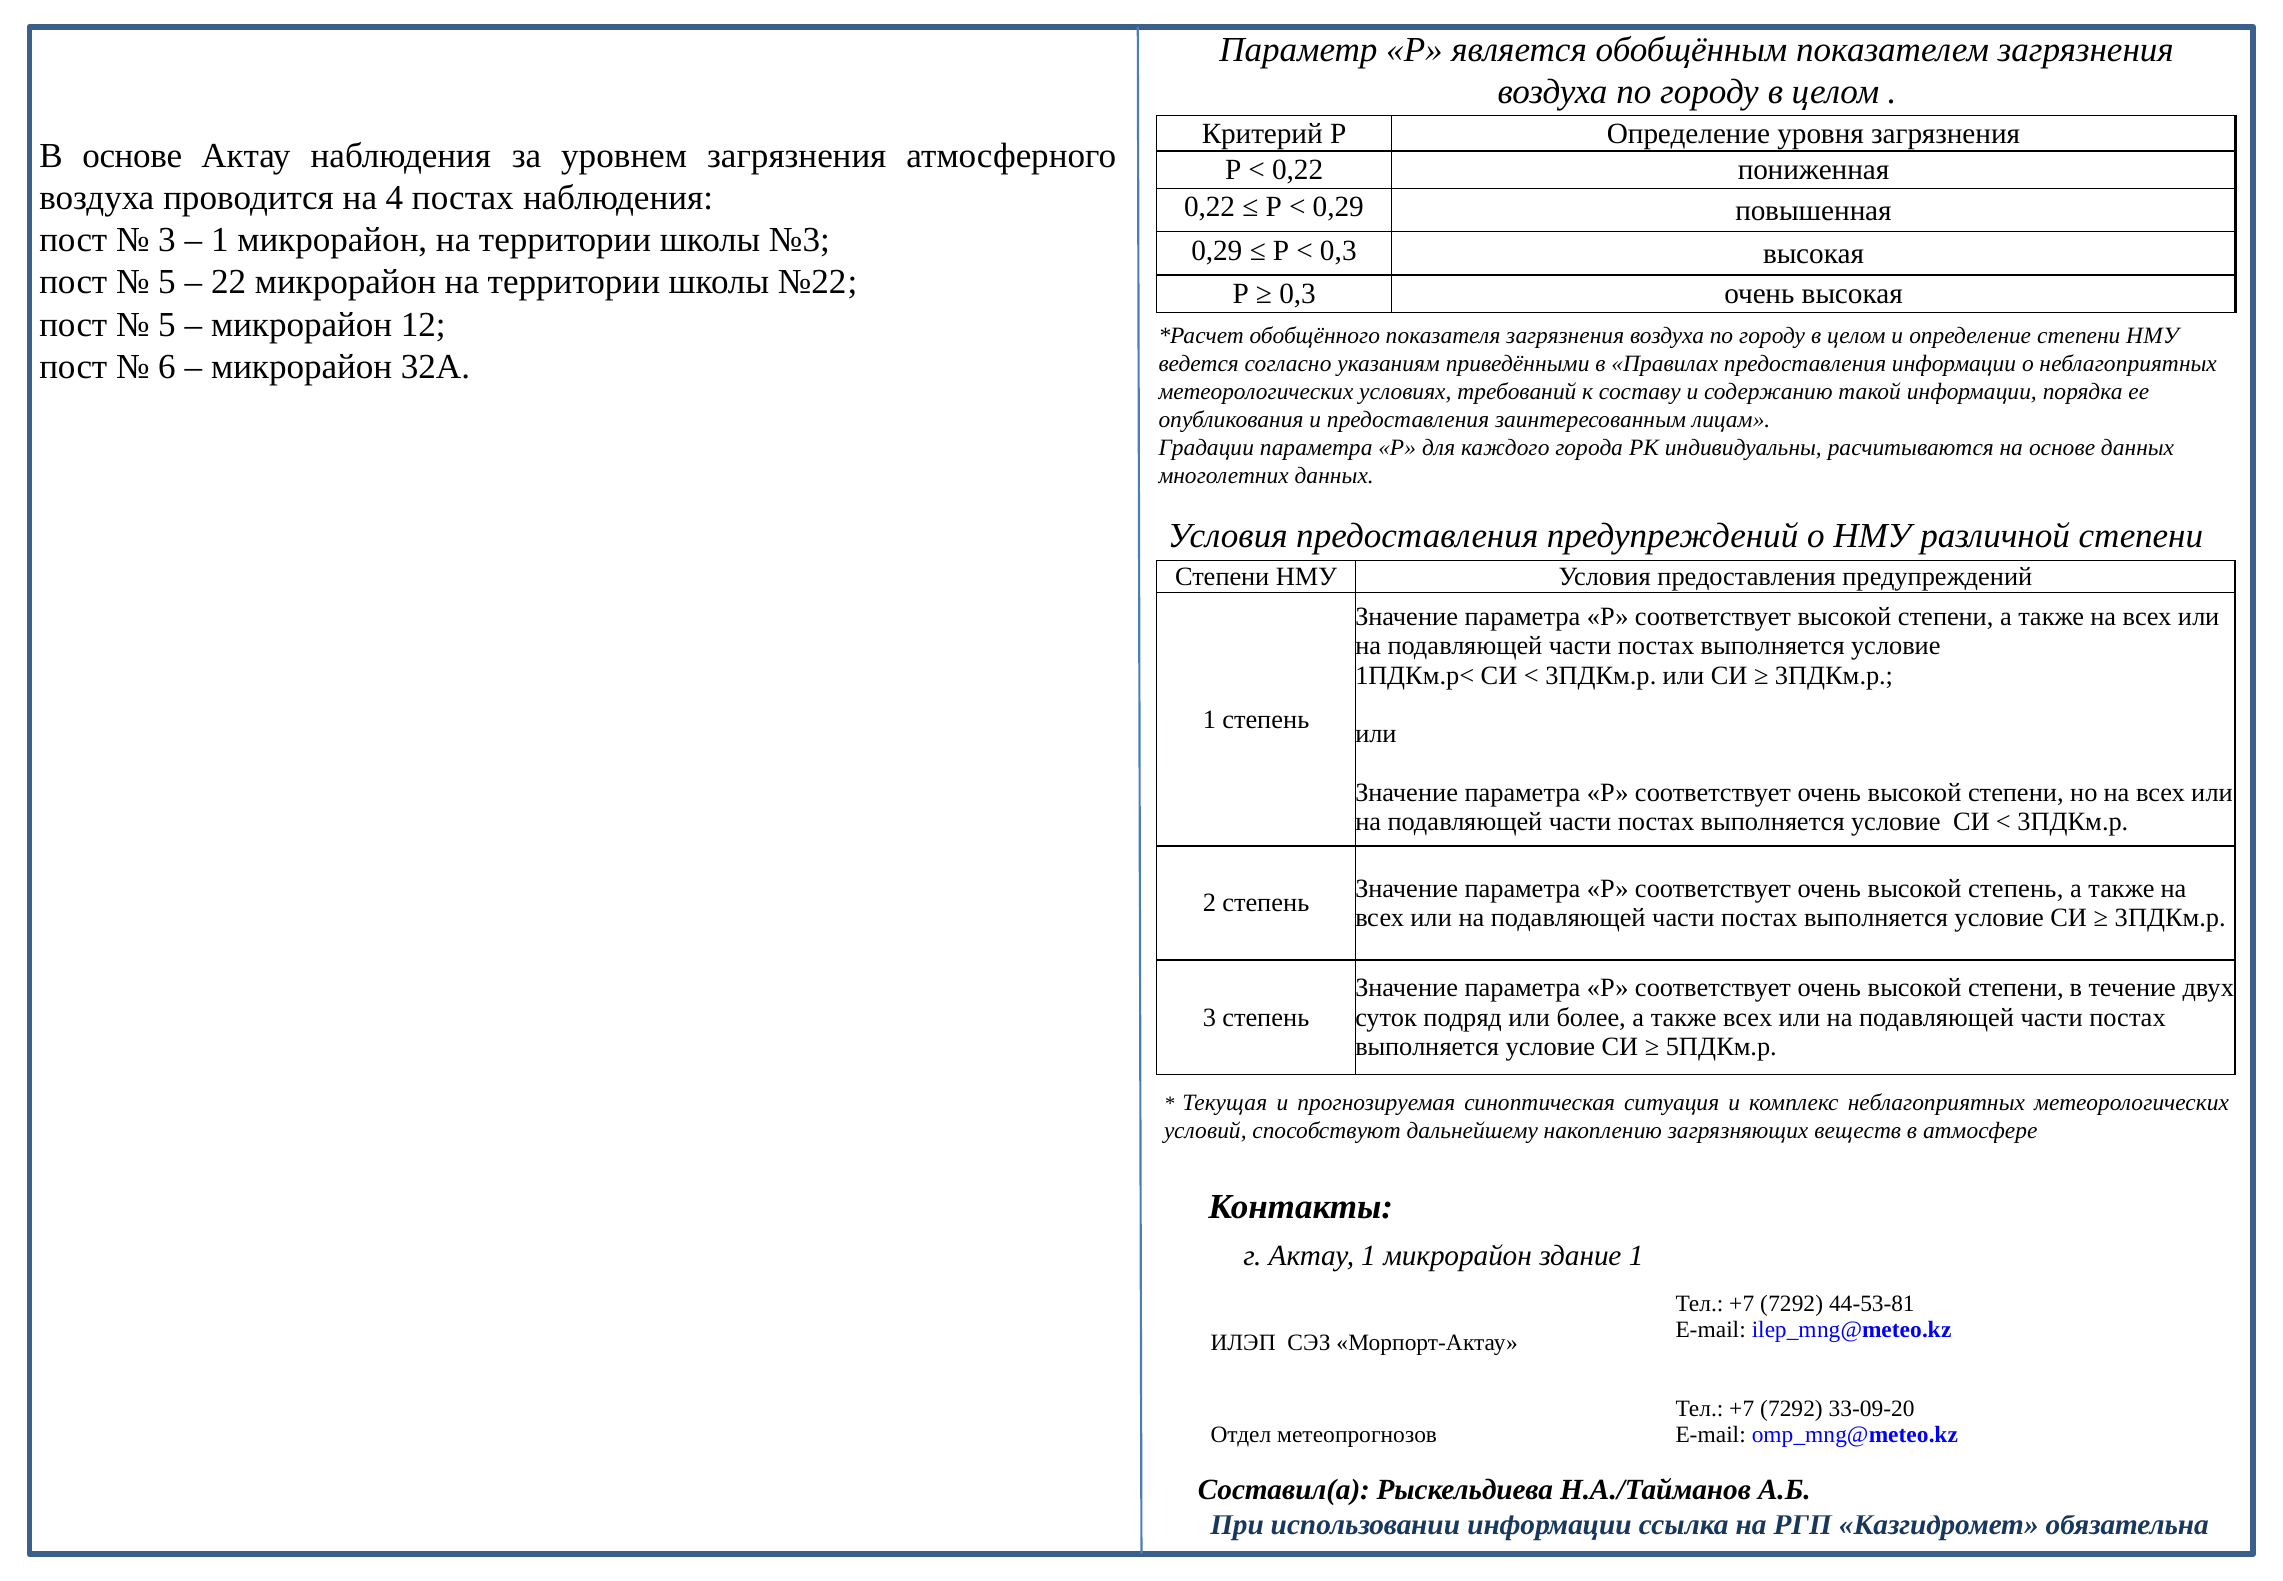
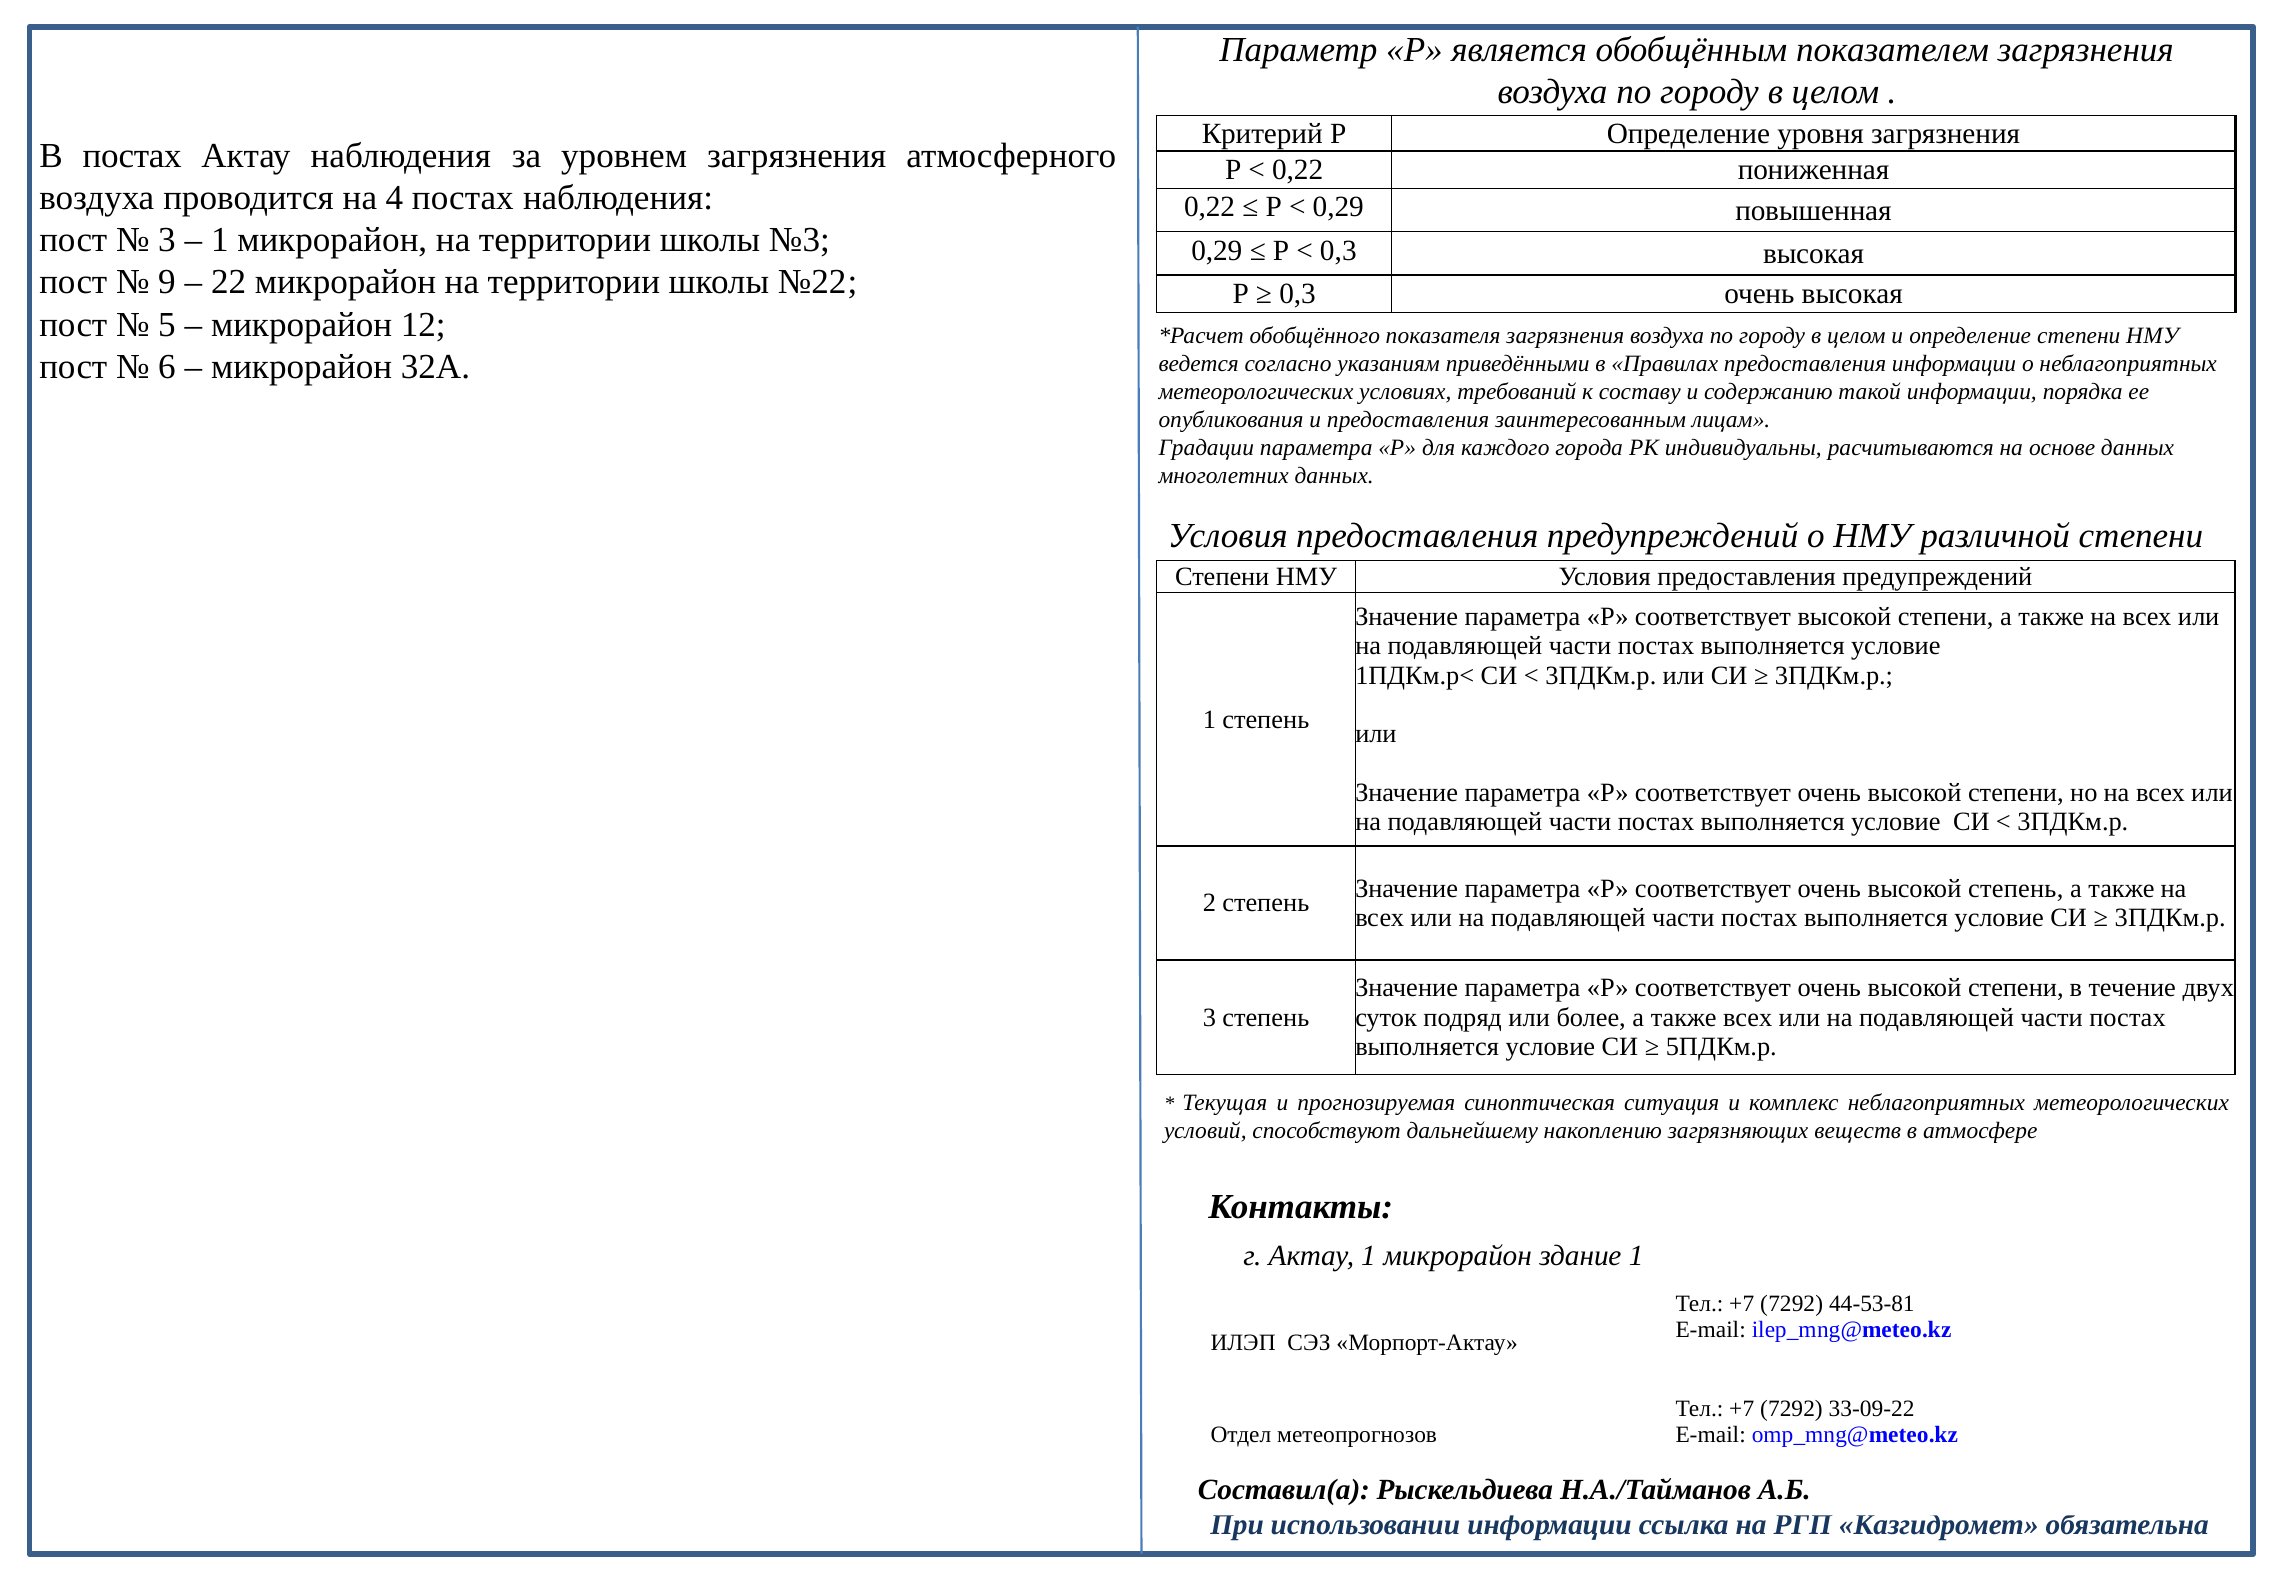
В основе: основе -> постах (132, 156)
5: 5 -> 9 (167, 282)
33-09-20: 33-09-20 -> 33-09-22 (1872, 1409)
